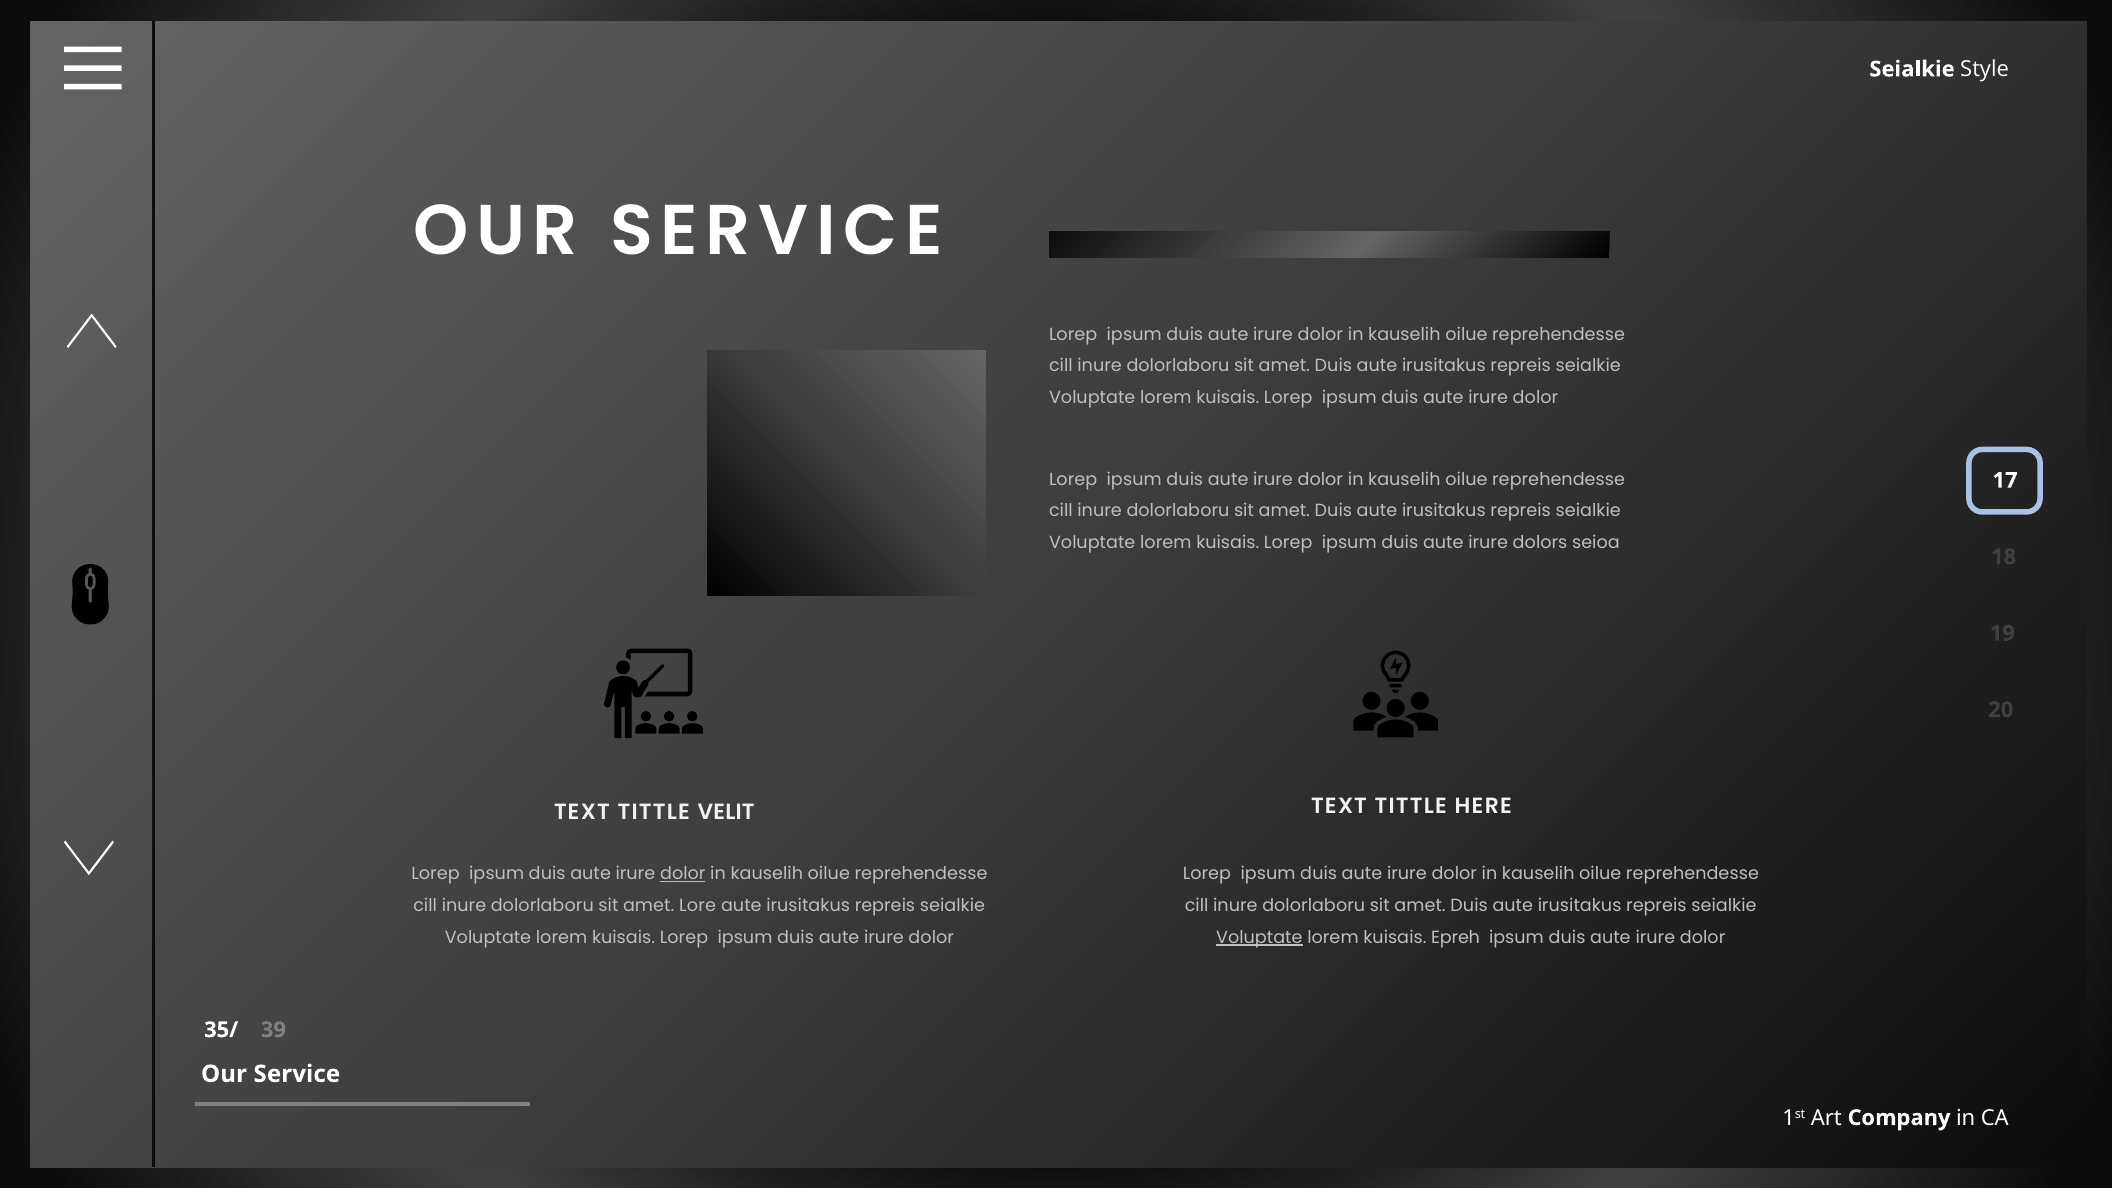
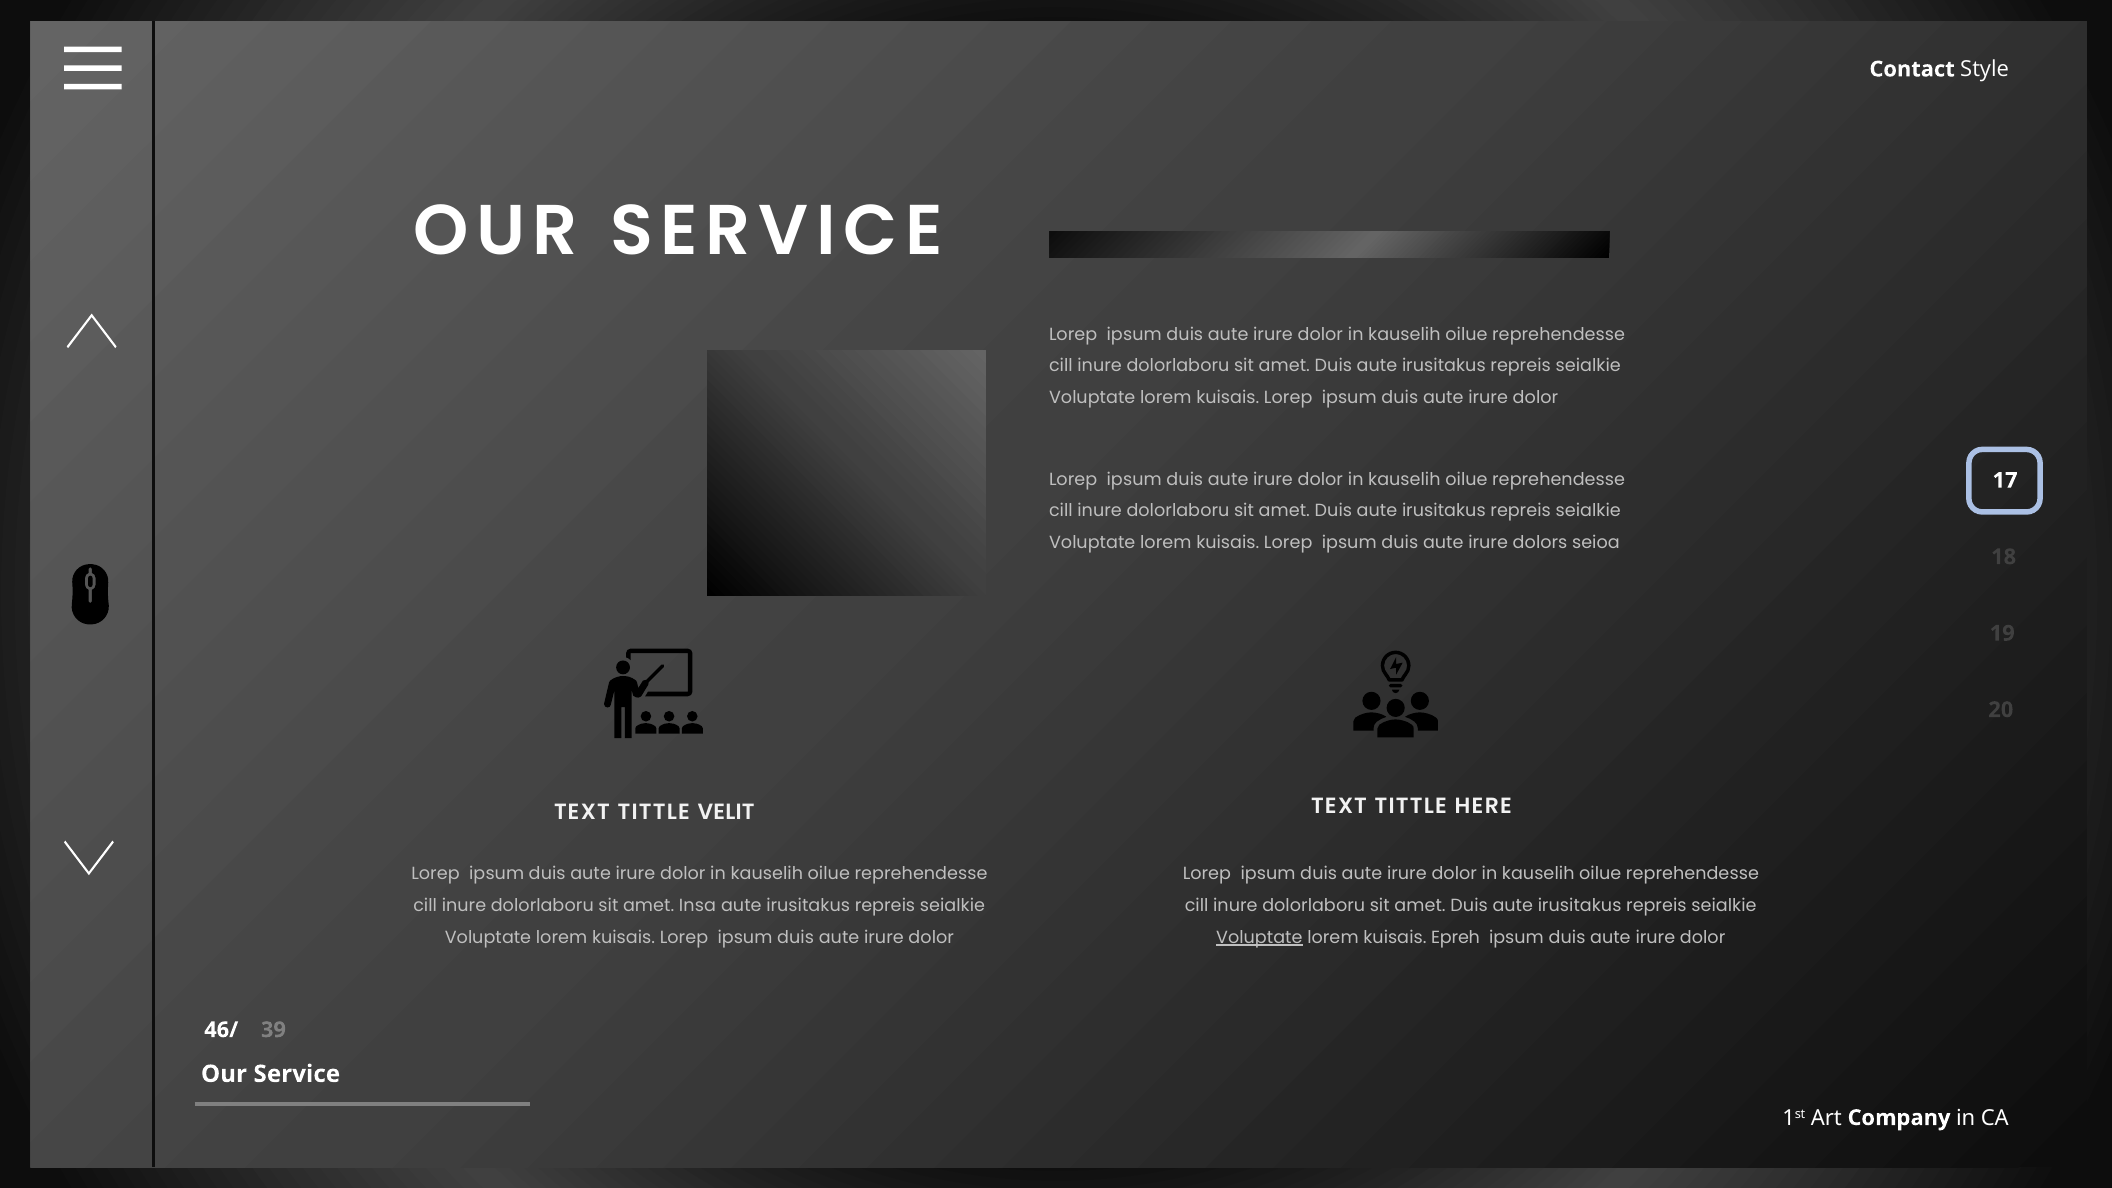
Seialkie: Seialkie -> Contact (1912, 69)
dolor underline: present -> none (683, 874)
Lore: Lore -> Insa (698, 906)
35/: 35/ -> 46/ (221, 1030)
